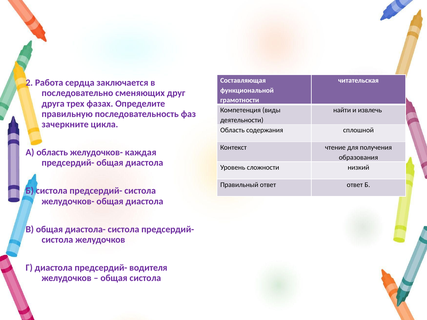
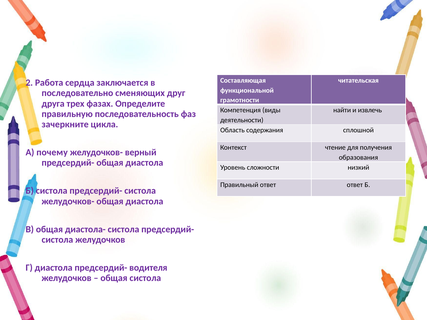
А область: область -> почему (52, 153)
каждая: каждая -> верный (141, 153)
